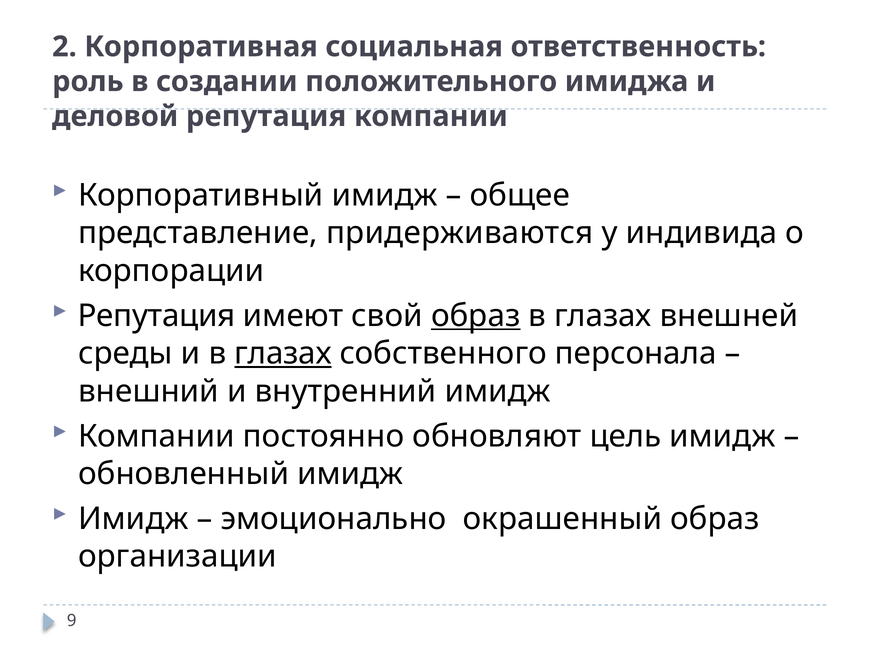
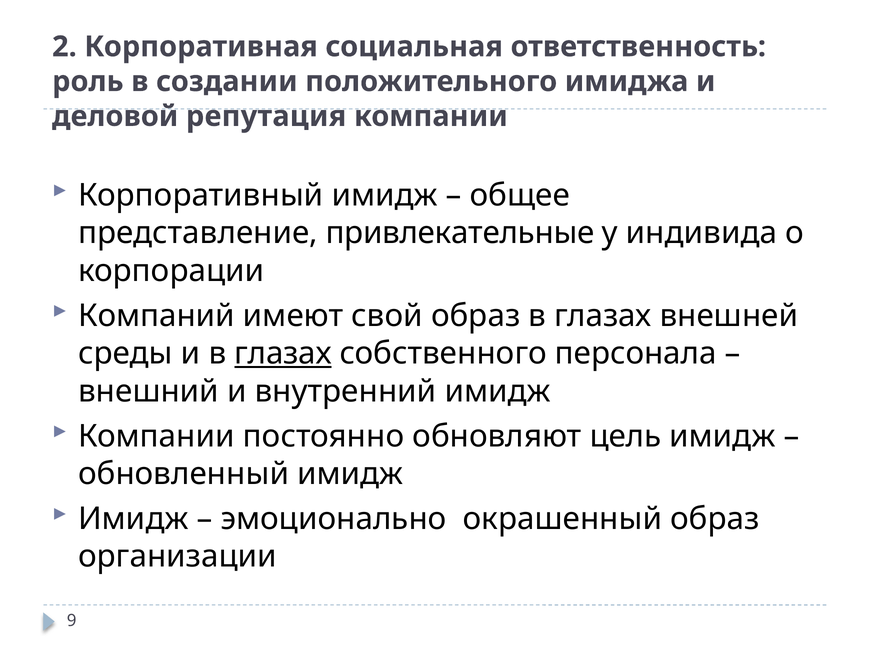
придерживаются: придерживаются -> привлекательные (460, 233)
Репутация: Репутация -> Компаний (156, 316)
образ underline: present -> none (476, 316)
